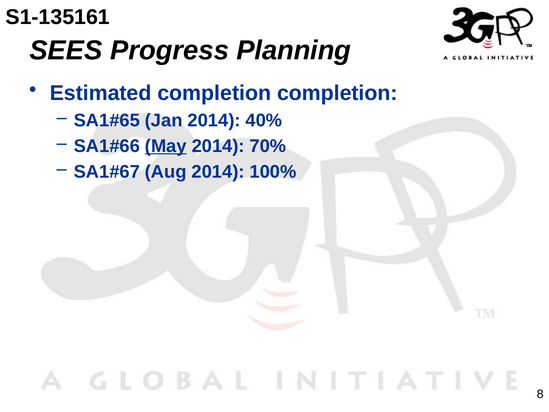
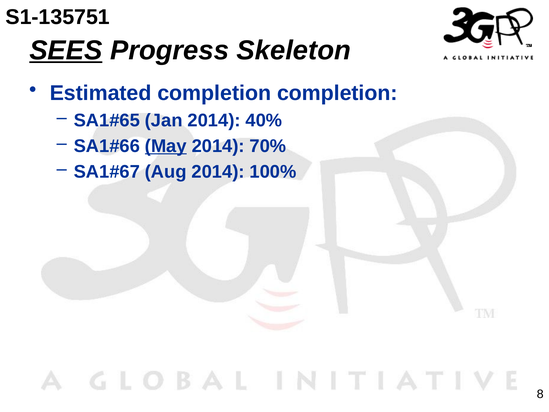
S1-135161: S1-135161 -> S1-135751 (58, 17)
SEES underline: none -> present (66, 50)
Planning: Planning -> Skeleton (294, 50)
